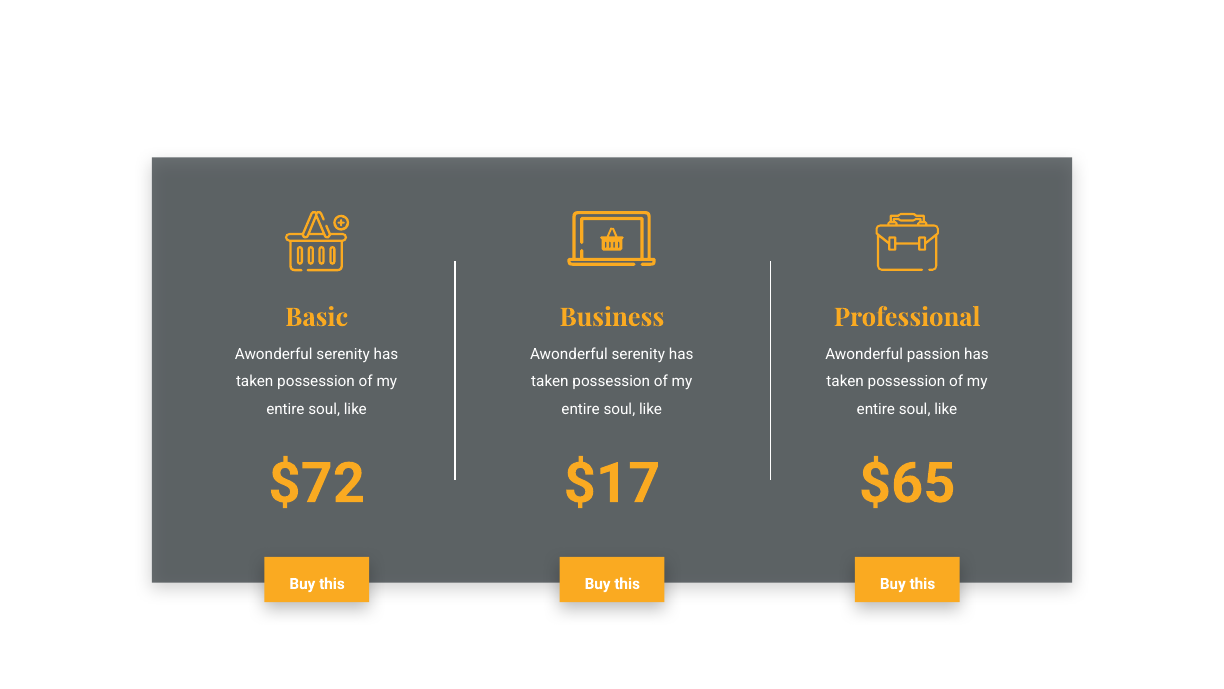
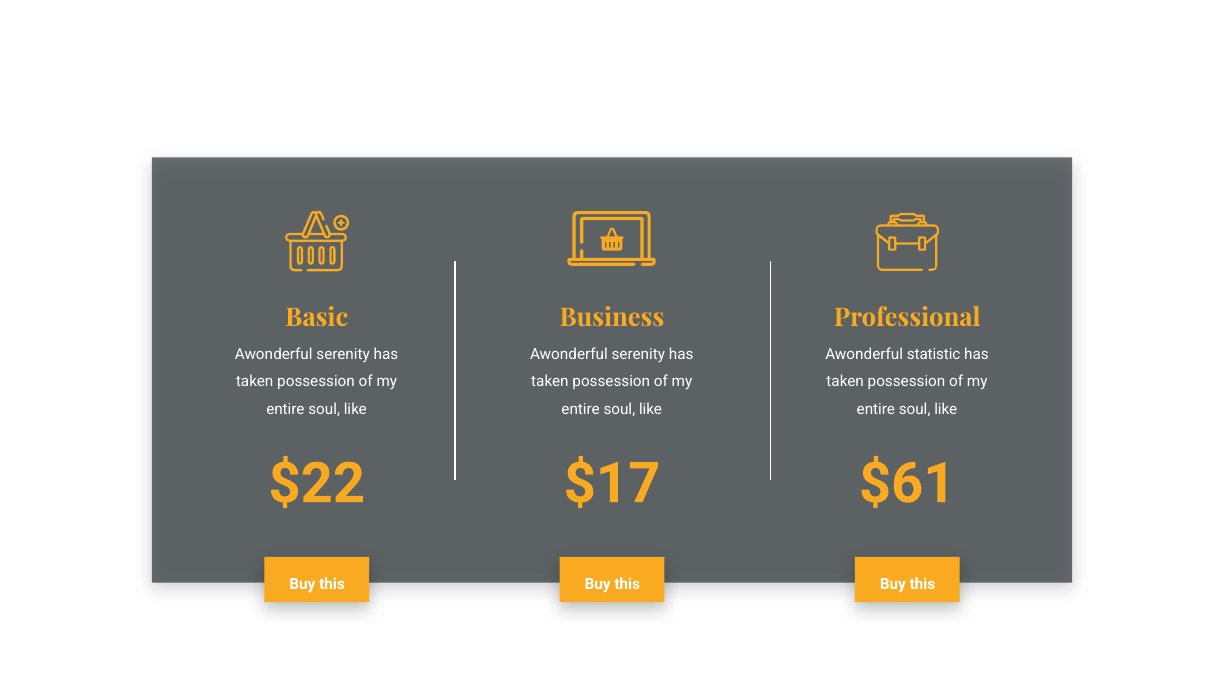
passion: passion -> statistic (934, 354)
$72: $72 -> $22 (317, 483)
$65: $65 -> $61 (907, 483)
